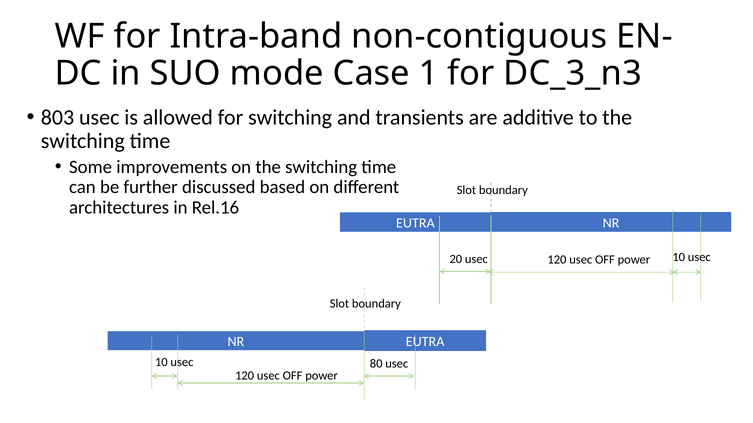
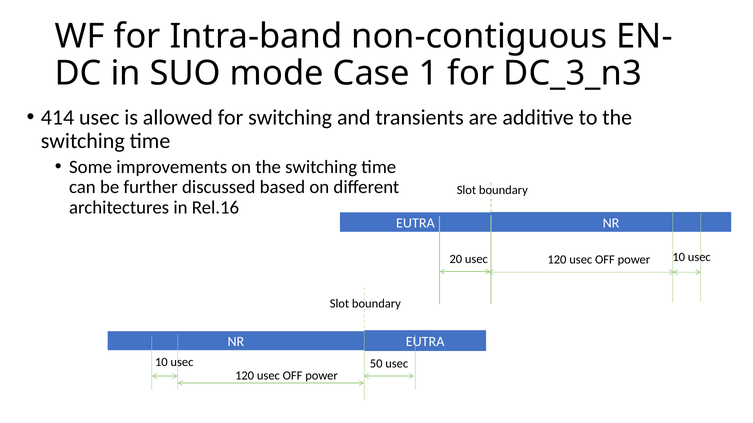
803: 803 -> 414 (58, 118)
80: 80 -> 50 (376, 364)
